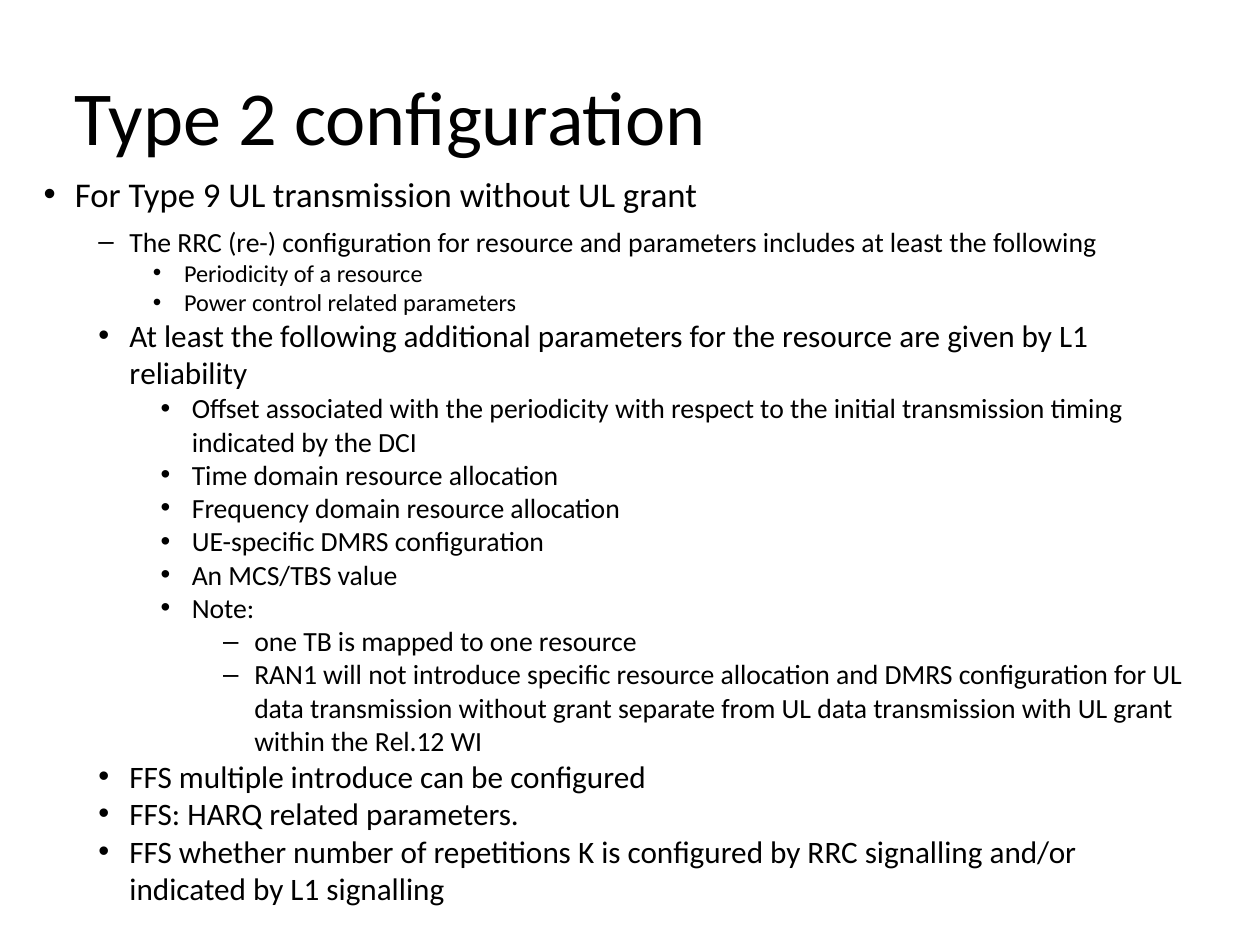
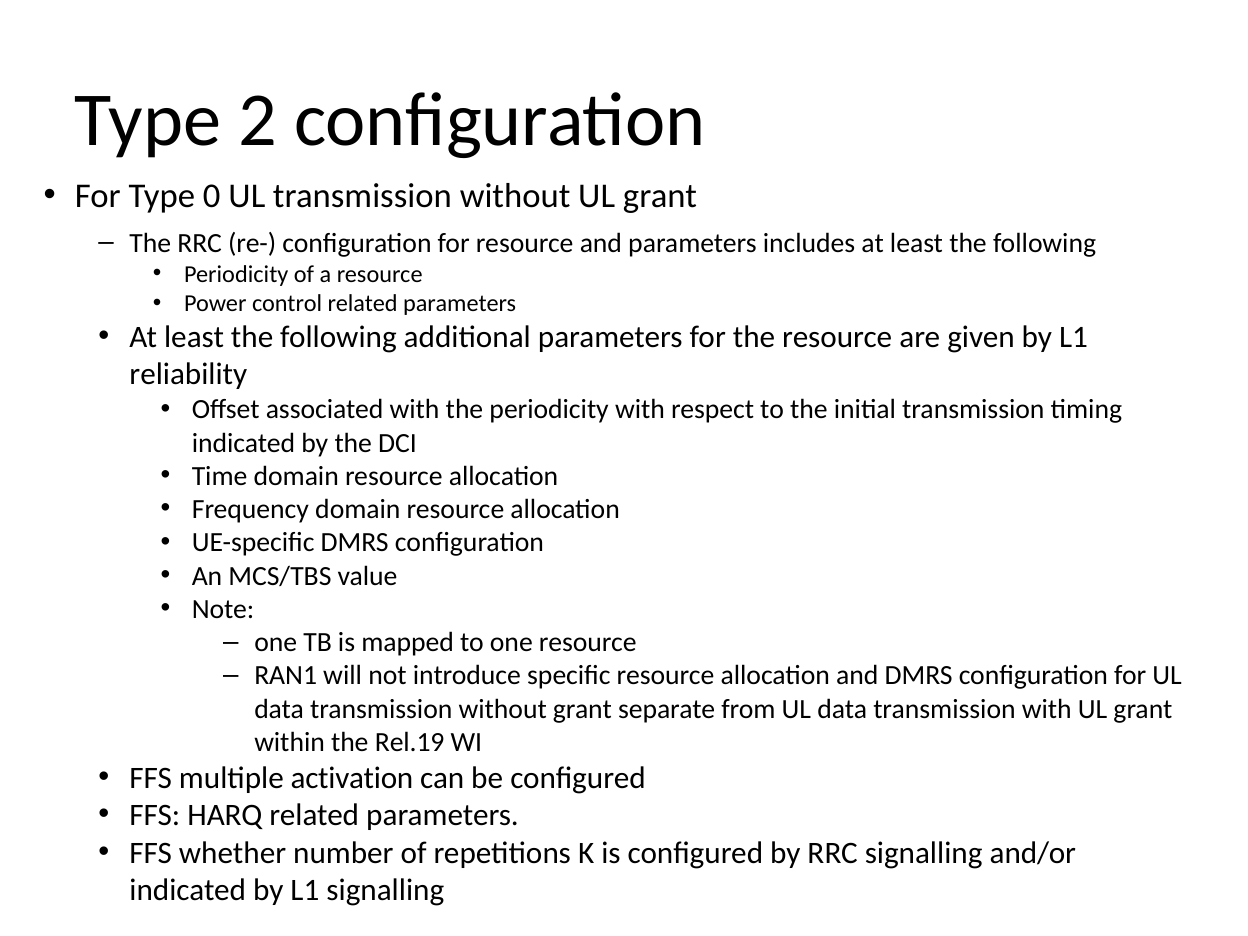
9: 9 -> 0 (212, 196)
Rel.12: Rel.12 -> Rel.19 (410, 742)
multiple introduce: introduce -> activation (352, 778)
